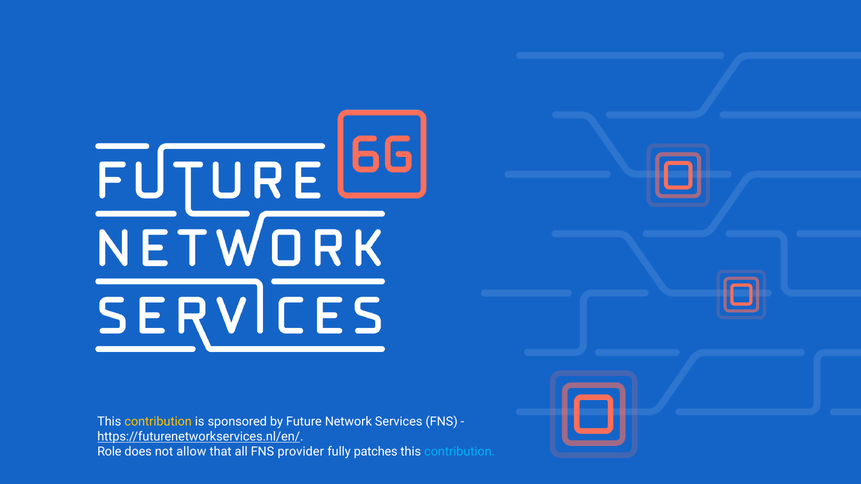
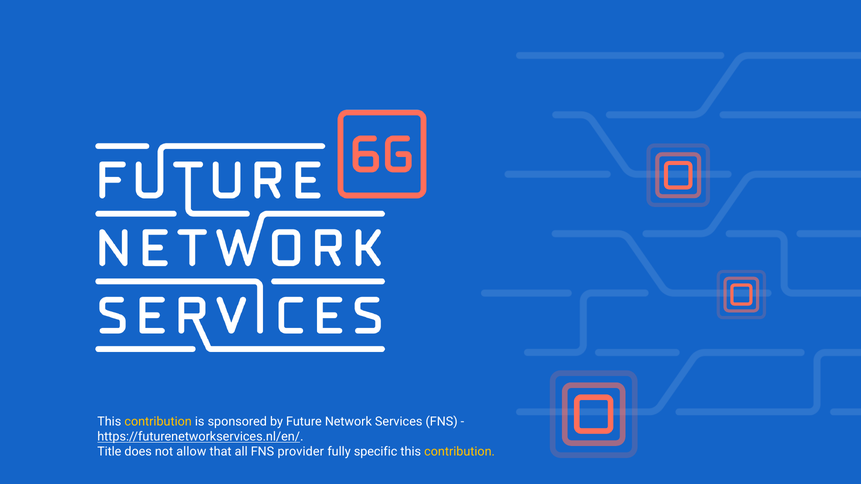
Role: Role -> Title (109, 452)
patches: patches -> specific (376, 452)
contribution colour: light blue -> yellow (460, 452)
